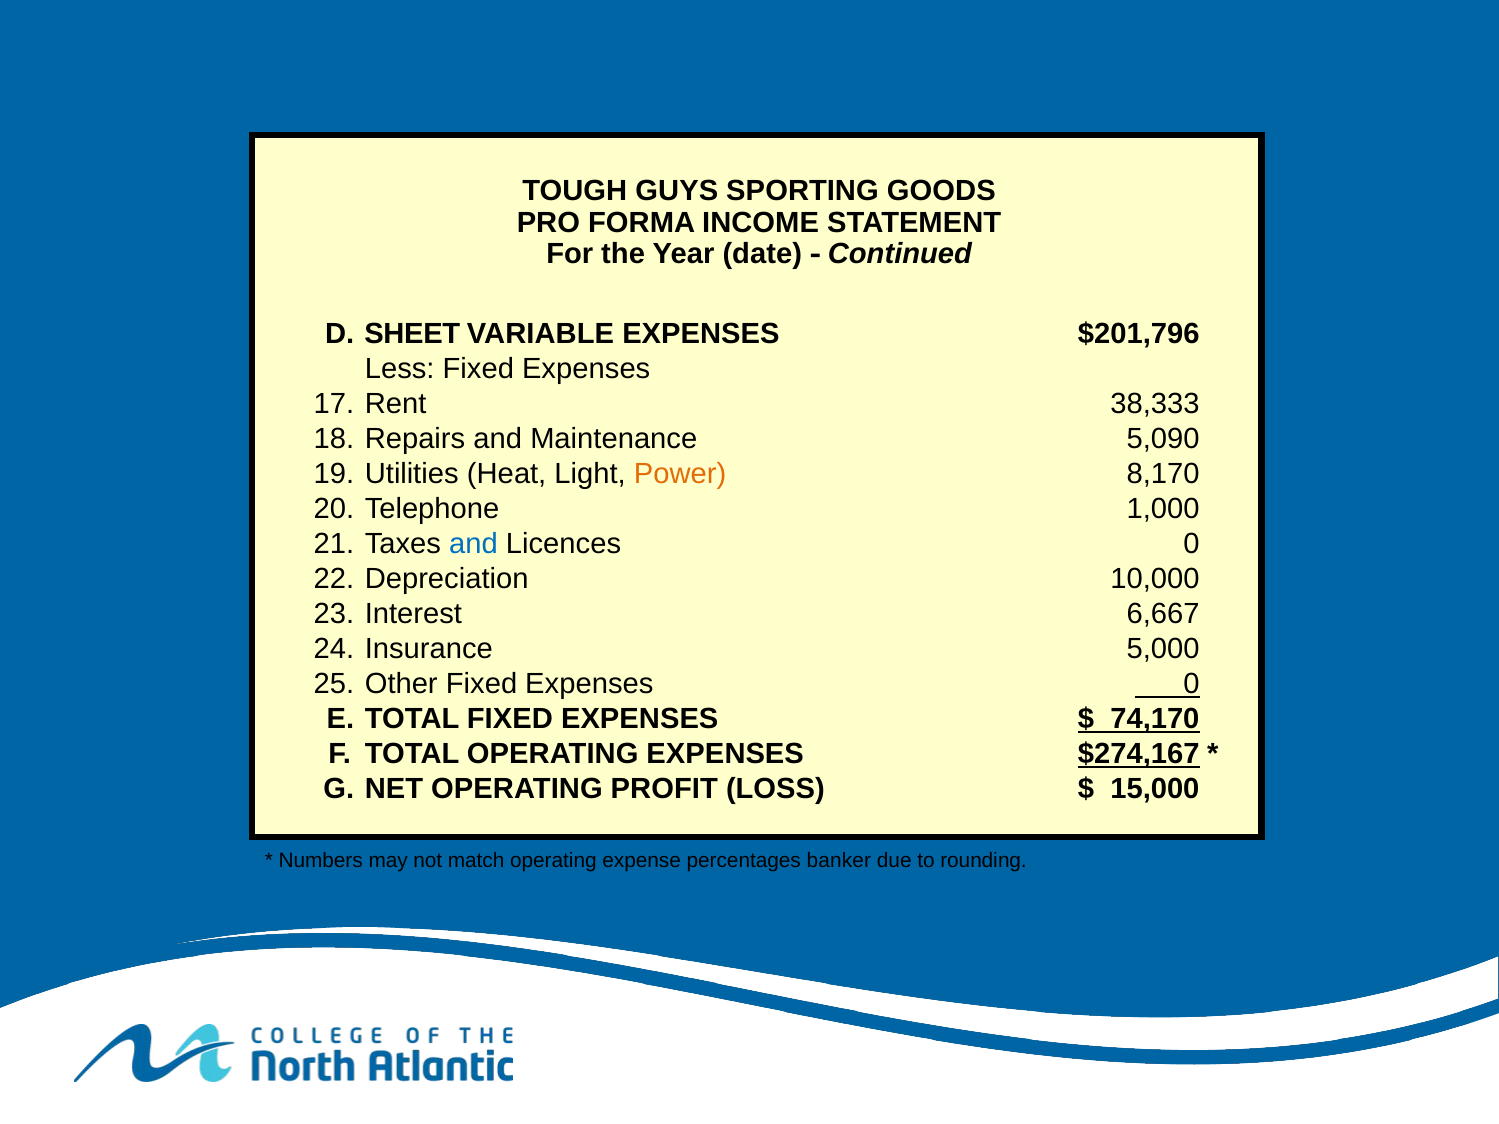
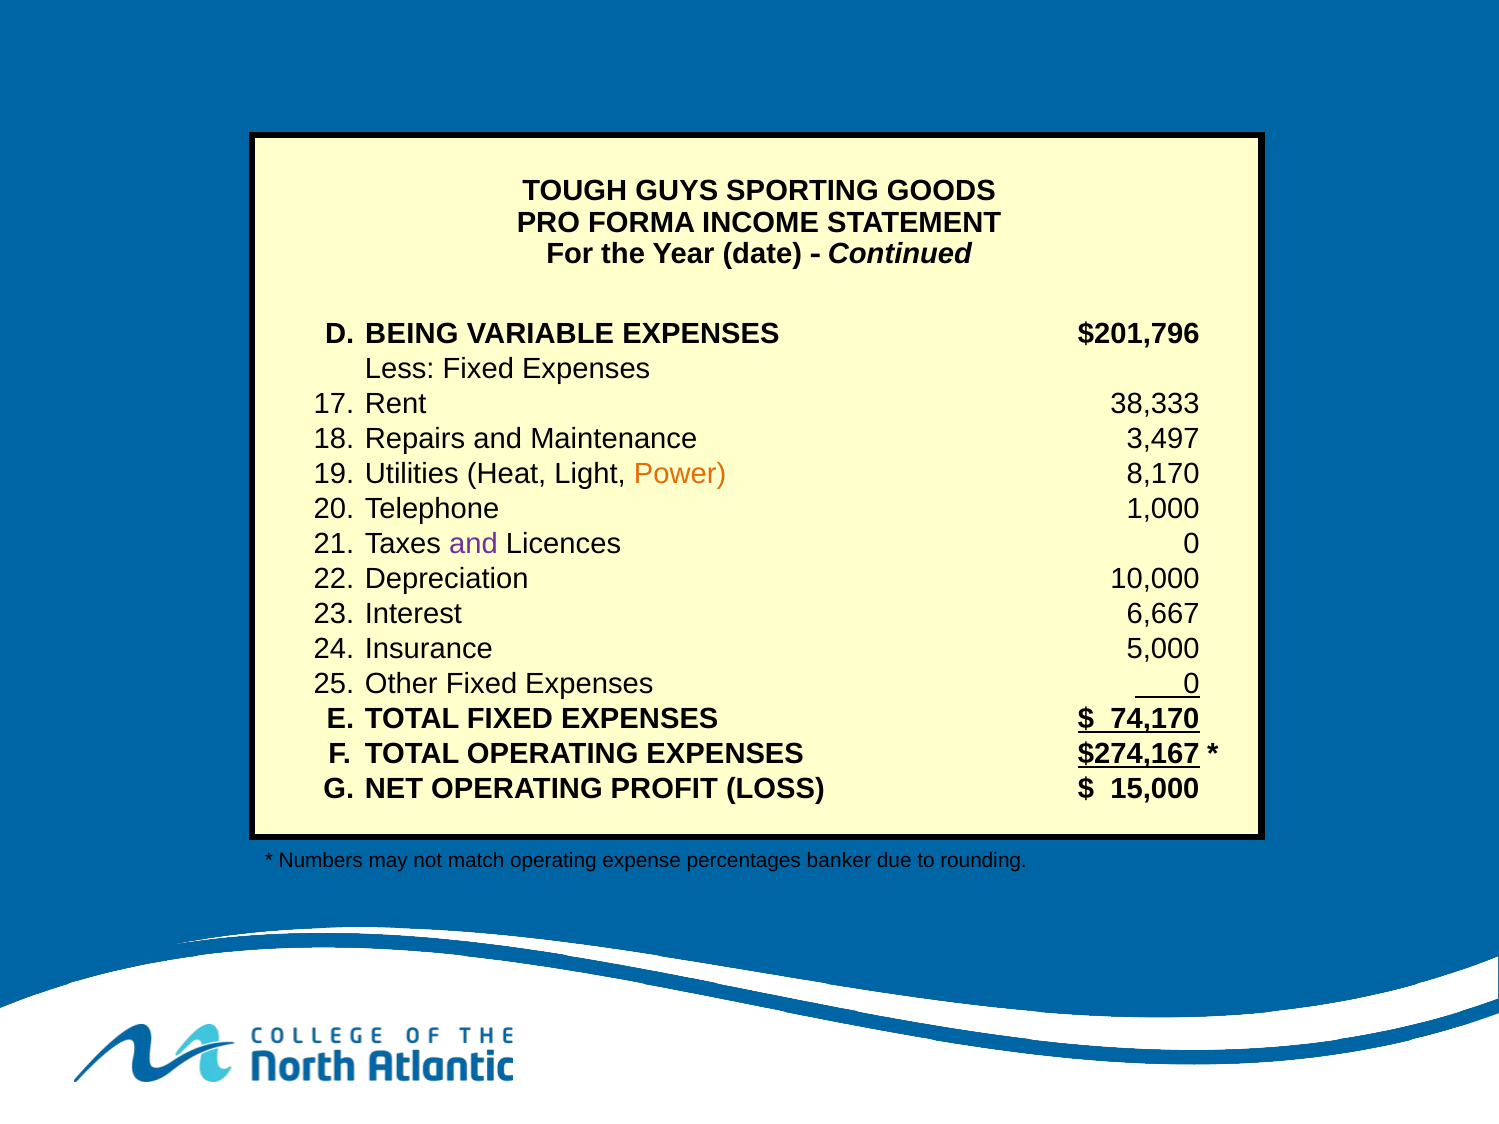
SHEET: SHEET -> BEING (412, 334)
5,090: 5,090 -> 3,497 (1163, 439)
and colour: blue -> purple (473, 544)
